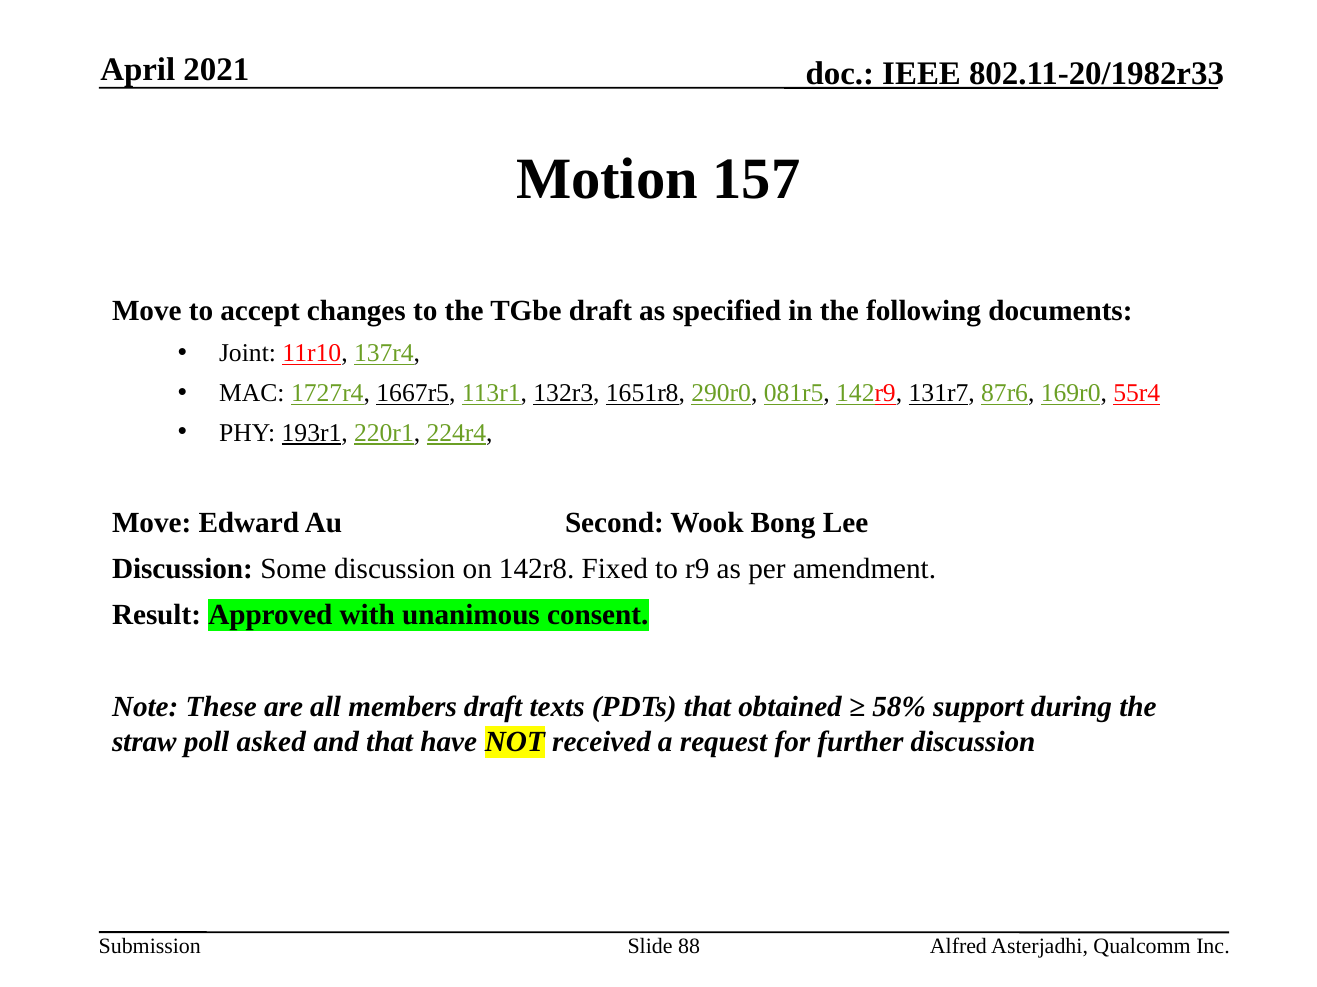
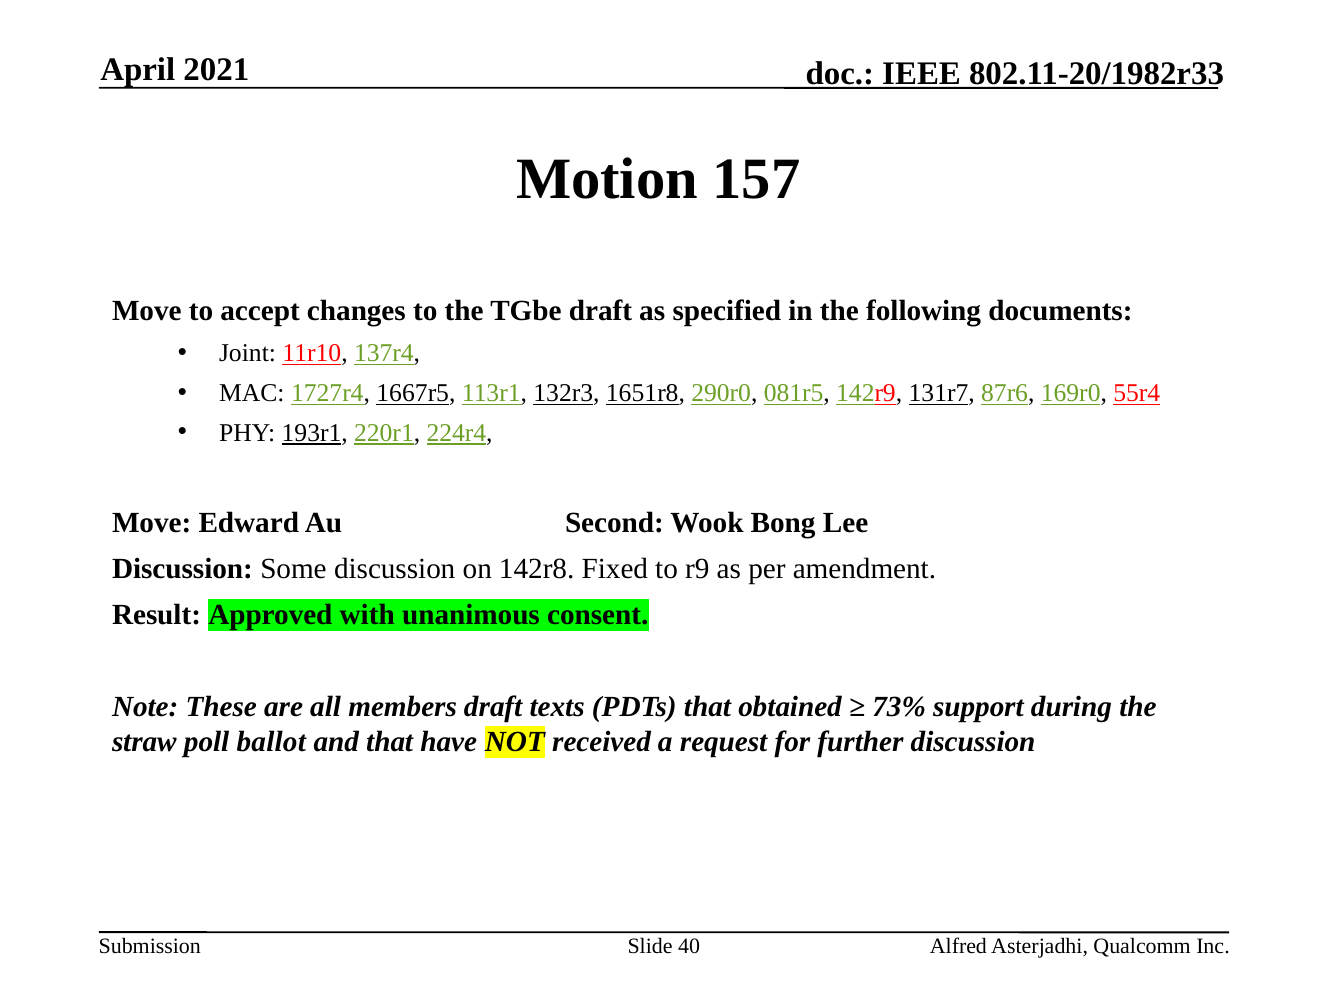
58%: 58% -> 73% (899, 708)
asked: asked -> ballot (271, 743)
88: 88 -> 40 (689, 947)
